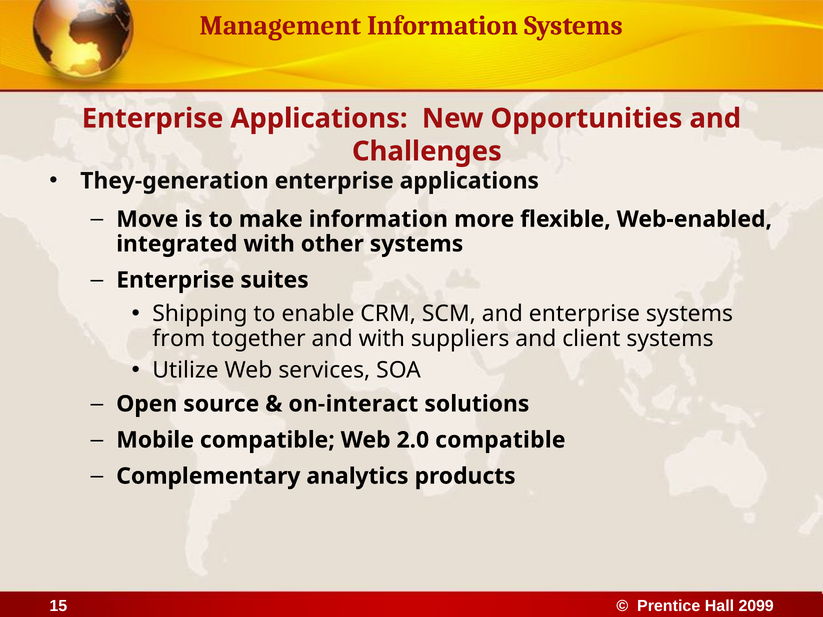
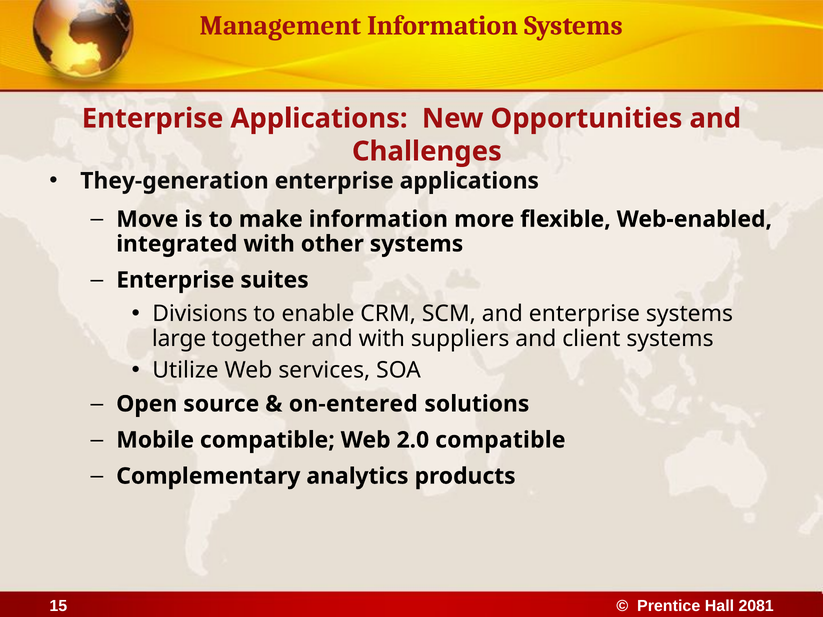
Shipping: Shipping -> Divisions (200, 314)
from: from -> large (179, 339)
on-interact: on-interact -> on-entered (353, 404)
2099: 2099 -> 2081 (756, 606)
